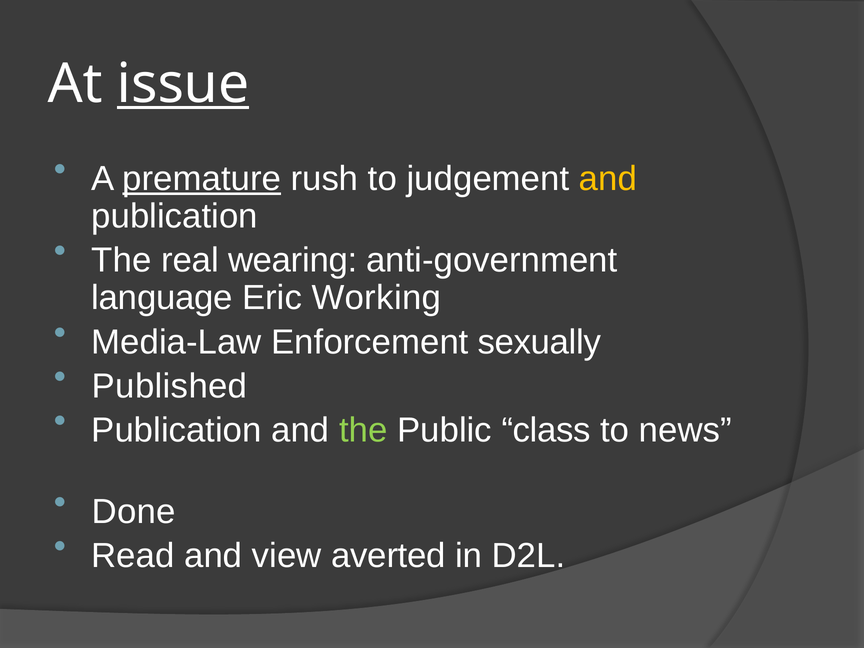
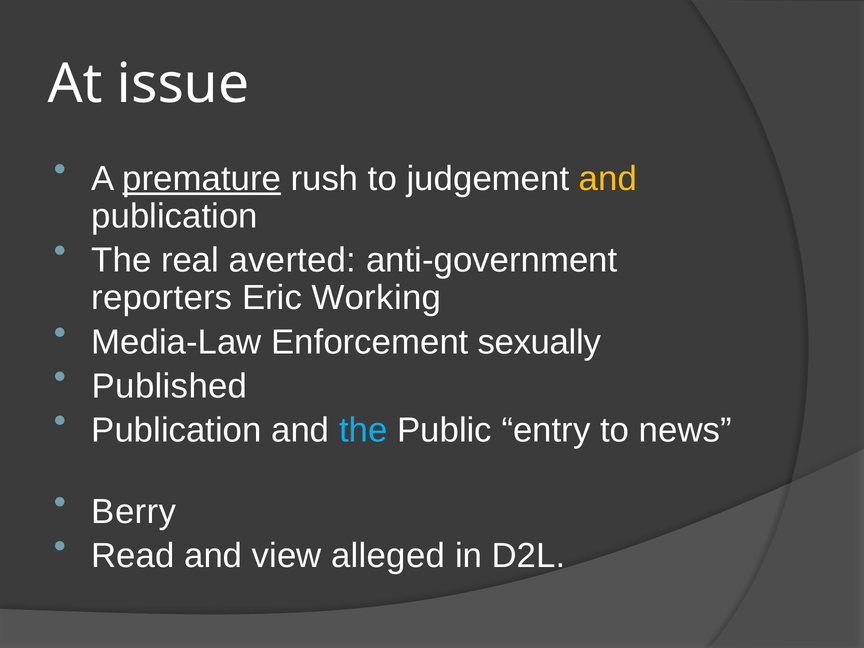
issue underline: present -> none (183, 84)
wearing: wearing -> averted (292, 260)
language: language -> reporters (162, 298)
the colour: light green -> light blue (363, 430)
class: class -> entry (546, 430)
Done: Done -> Berry (134, 512)
averted: averted -> alleged (388, 556)
